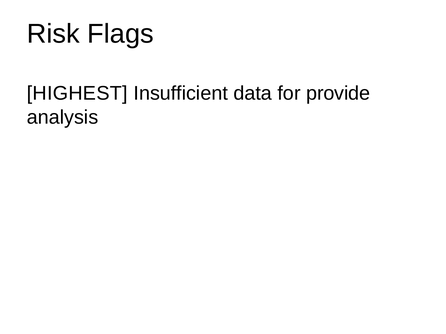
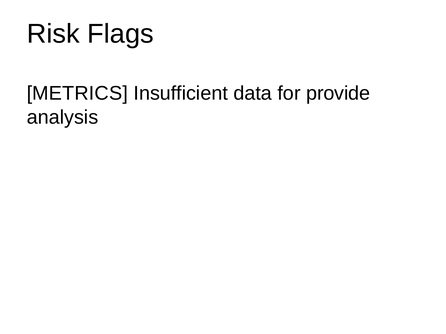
HIGHEST: HIGHEST -> METRICS (77, 94)
